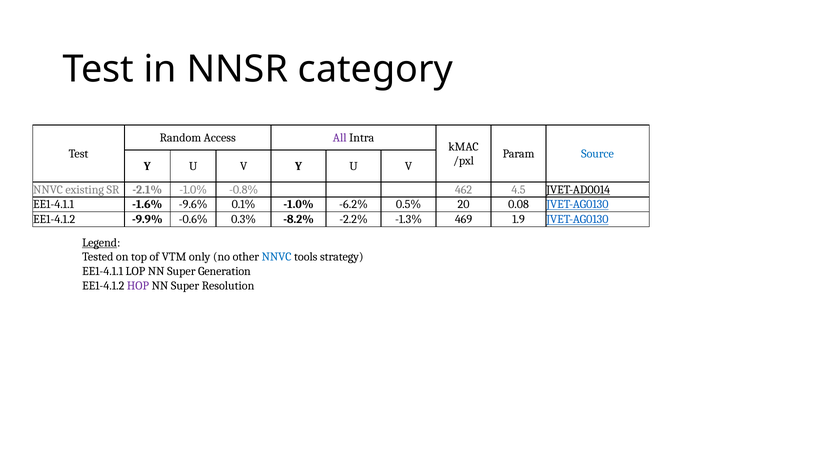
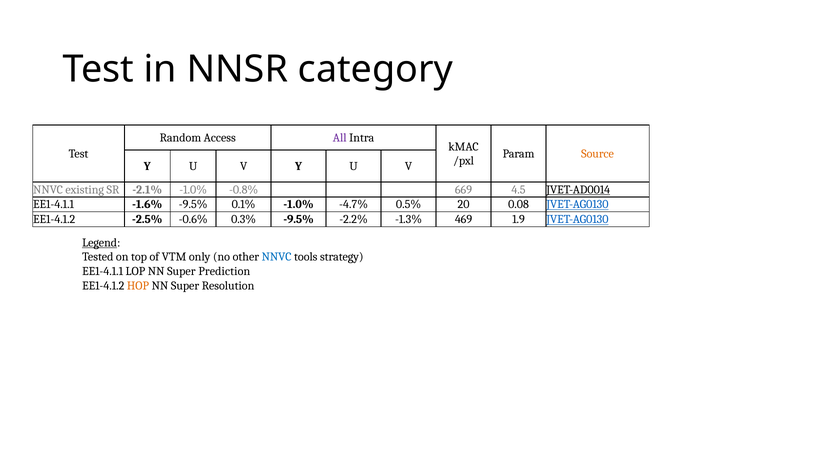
Source colour: blue -> orange (598, 154)
462: 462 -> 669 (463, 190)
-1.6% -9.6%: -9.6% -> -9.5% (193, 204)
-6.2%: -6.2% -> -4.7% (354, 204)
-9.9%: -9.9% -> -2.5% (147, 219)
0.3% -8.2%: -8.2% -> -9.5% (299, 219)
Generation: Generation -> Prediction (224, 271)
HOP colour: purple -> orange (138, 286)
